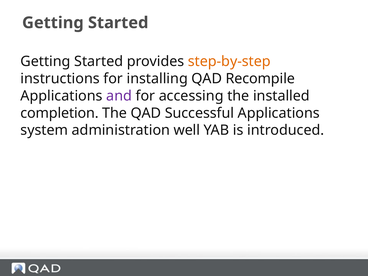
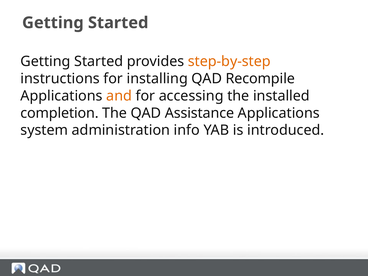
and colour: purple -> orange (119, 96)
Successful: Successful -> Assistance (199, 113)
well: well -> info (187, 130)
